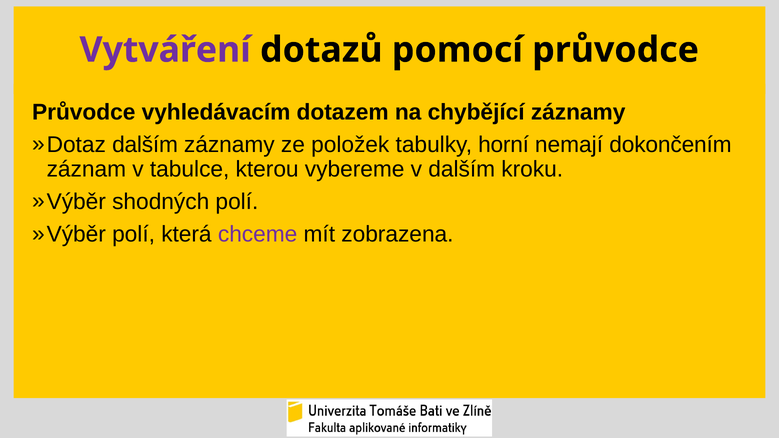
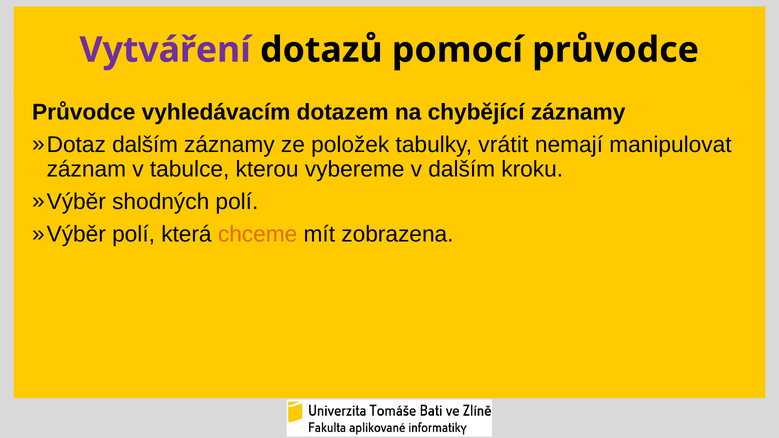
horní: horní -> vrátit (503, 145)
dokončením: dokončením -> manipulovat (670, 145)
chceme colour: purple -> orange (258, 235)
